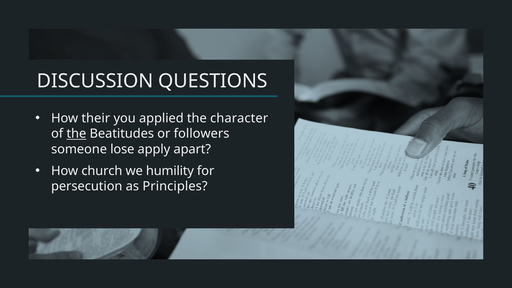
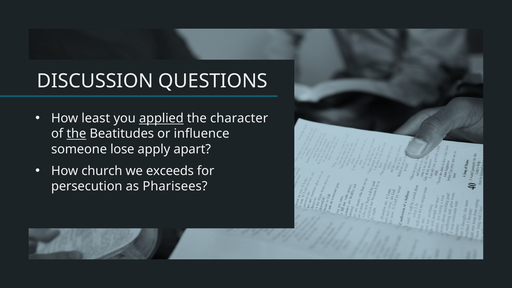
their: their -> least (96, 118)
applied underline: none -> present (161, 118)
followers: followers -> influence (202, 134)
humility: humility -> exceeds (170, 171)
Principles: Principles -> Pharisees (175, 186)
